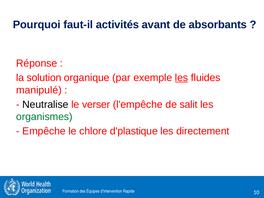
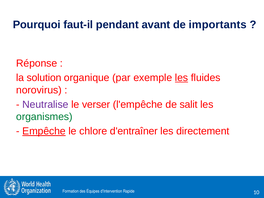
activités: activités -> pendant (117, 25)
absorbants: absorbants -> importants (218, 25)
manipulé: manipulé -> norovirus (39, 90)
Neutralise colour: black -> purple (45, 104)
Empêche underline: none -> present (44, 131)
d'plastique: d'plastique -> d'entraîner (134, 131)
